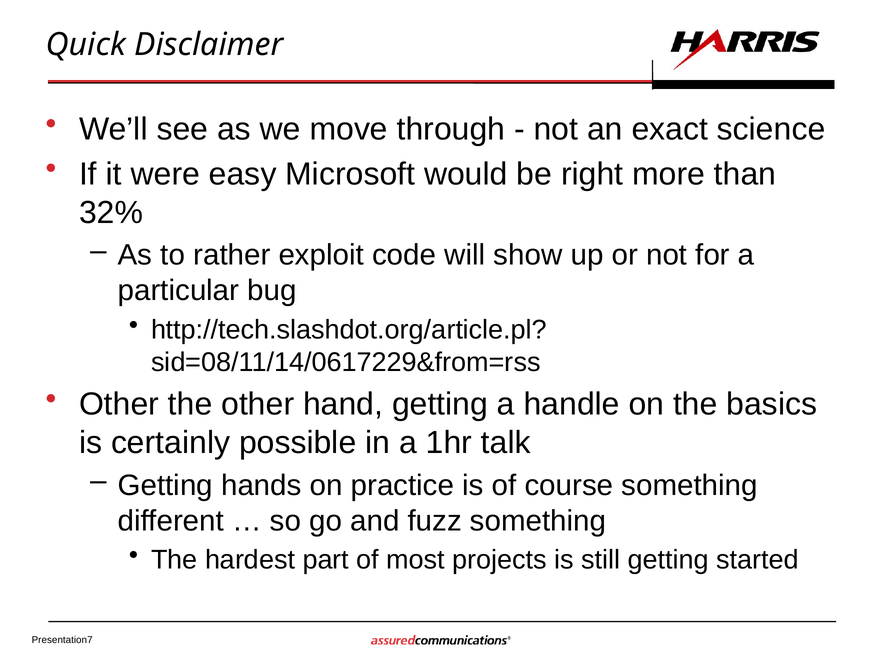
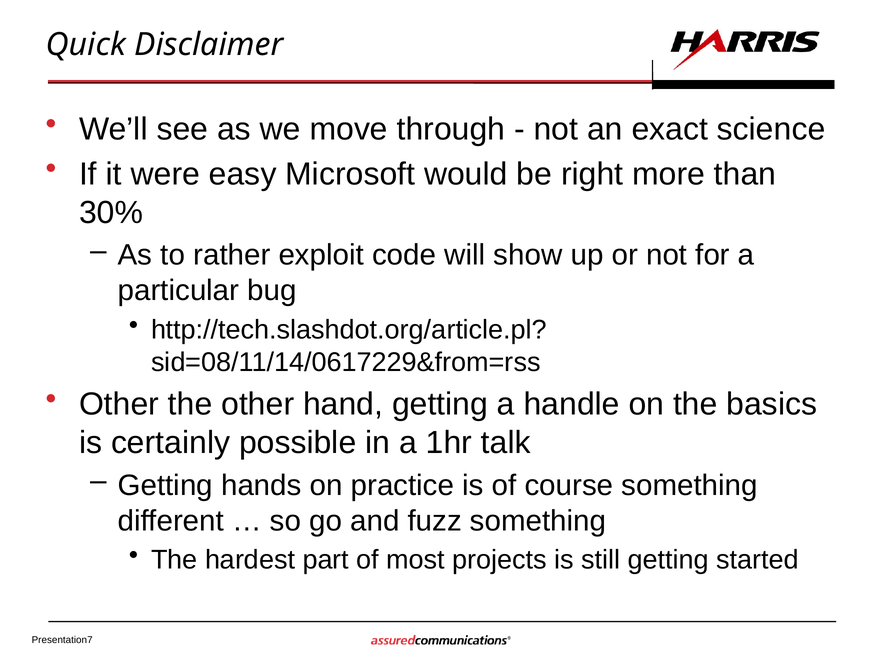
32%: 32% -> 30% (111, 213)
